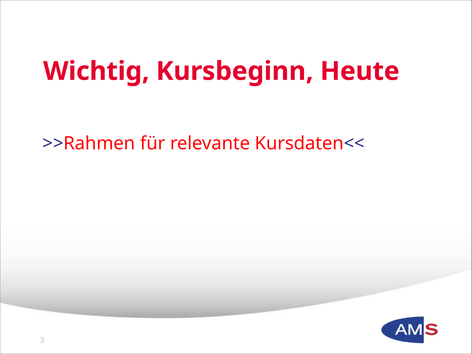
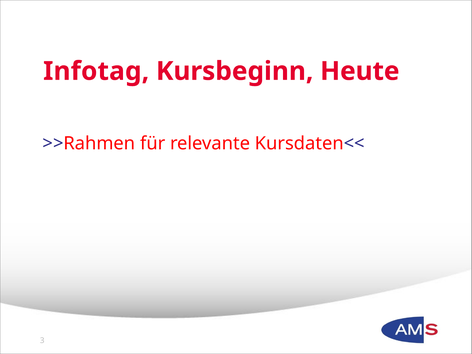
Wichtig: Wichtig -> Infotag (96, 71)
